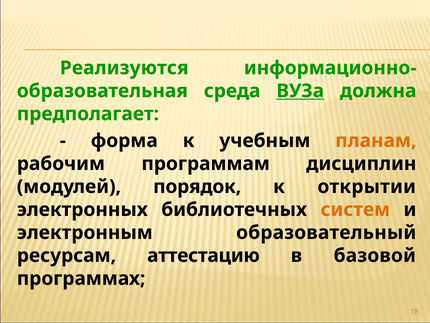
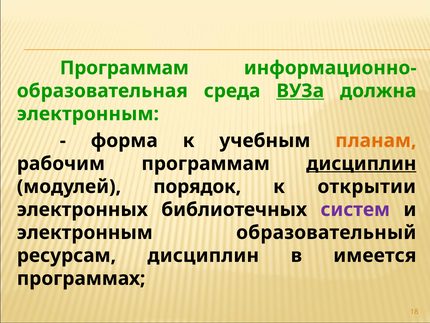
Реализуются: Реализуются -> Программам (124, 68)
предполагает: предполагает -> электронным (88, 114)
дисциплин underline: none -> present (361, 163)
систем colour: orange -> purple (355, 209)
ресурсам аттестацию: аттестацию -> дисциплин (203, 255)
базовой: базовой -> имеется (375, 255)
